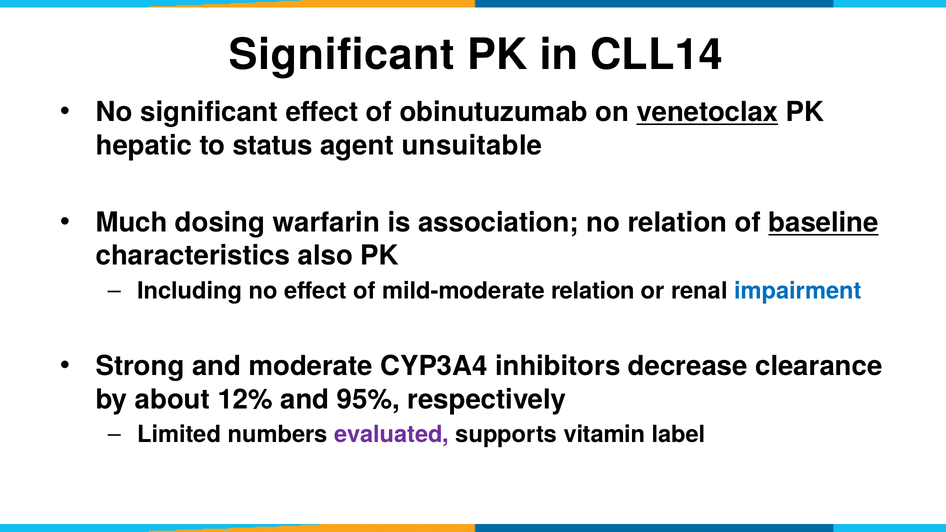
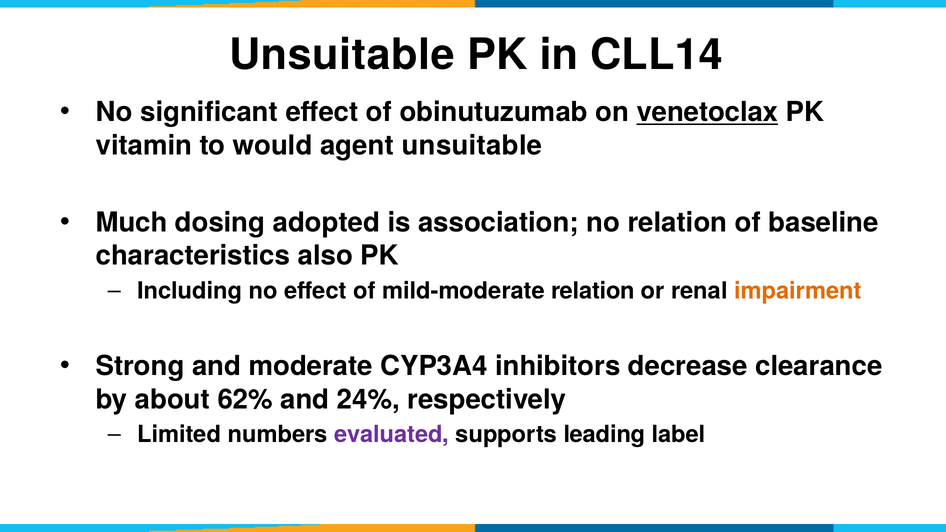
Significant: Significant -> Unsuitable (342, 55)
hepatic: hepatic -> vitamin (144, 146)
status: status -> would (273, 146)
warfarin: warfarin -> adopted (326, 223)
baseline underline: present -> none (823, 223)
impairment colour: blue -> orange (798, 291)
12%: 12% -> 62% (245, 399)
95%: 95% -> 24% (368, 399)
vitamin: vitamin -> leading (604, 435)
